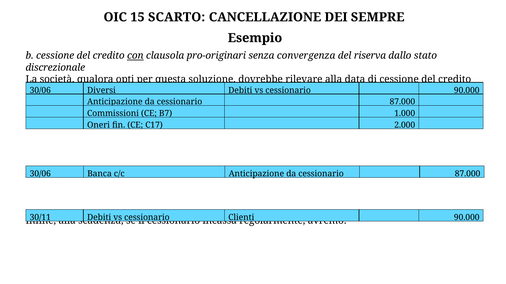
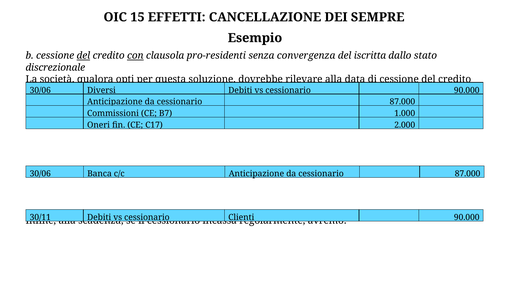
SCARTO: SCARTO -> EFFETTI (177, 17)
del underline: none -> present (83, 56)
pro-originari: pro-originari -> pro-residenti (216, 56)
riserva: riserva -> iscritta (370, 56)
